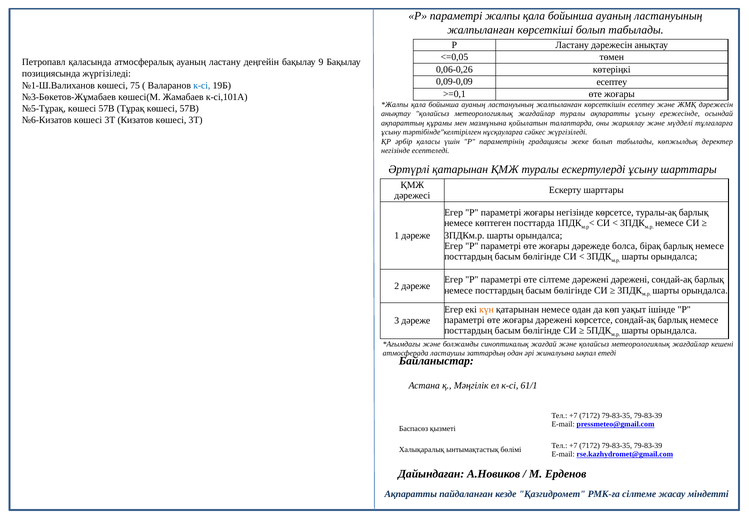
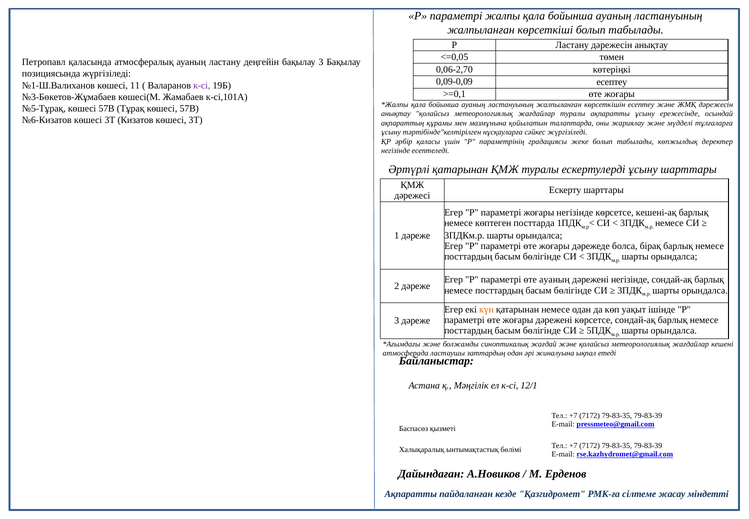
бақылау 9: 9 -> 3 (321, 62)
0,06-0,26: 0,06-0,26 -> 0,06-2,70 (454, 69)
75: 75 -> 11 (135, 85)
к-сі colour: blue -> purple (202, 85)
туралы-ақ: туралы-ақ -> кешені-ақ (656, 213)
өте сілтеме: сілтеме -> ауаның (554, 280)
дәрежені дәрежені: дәрежені -> негізінде (630, 280)
61/1: 61/1 -> 12/1 (529, 385)
